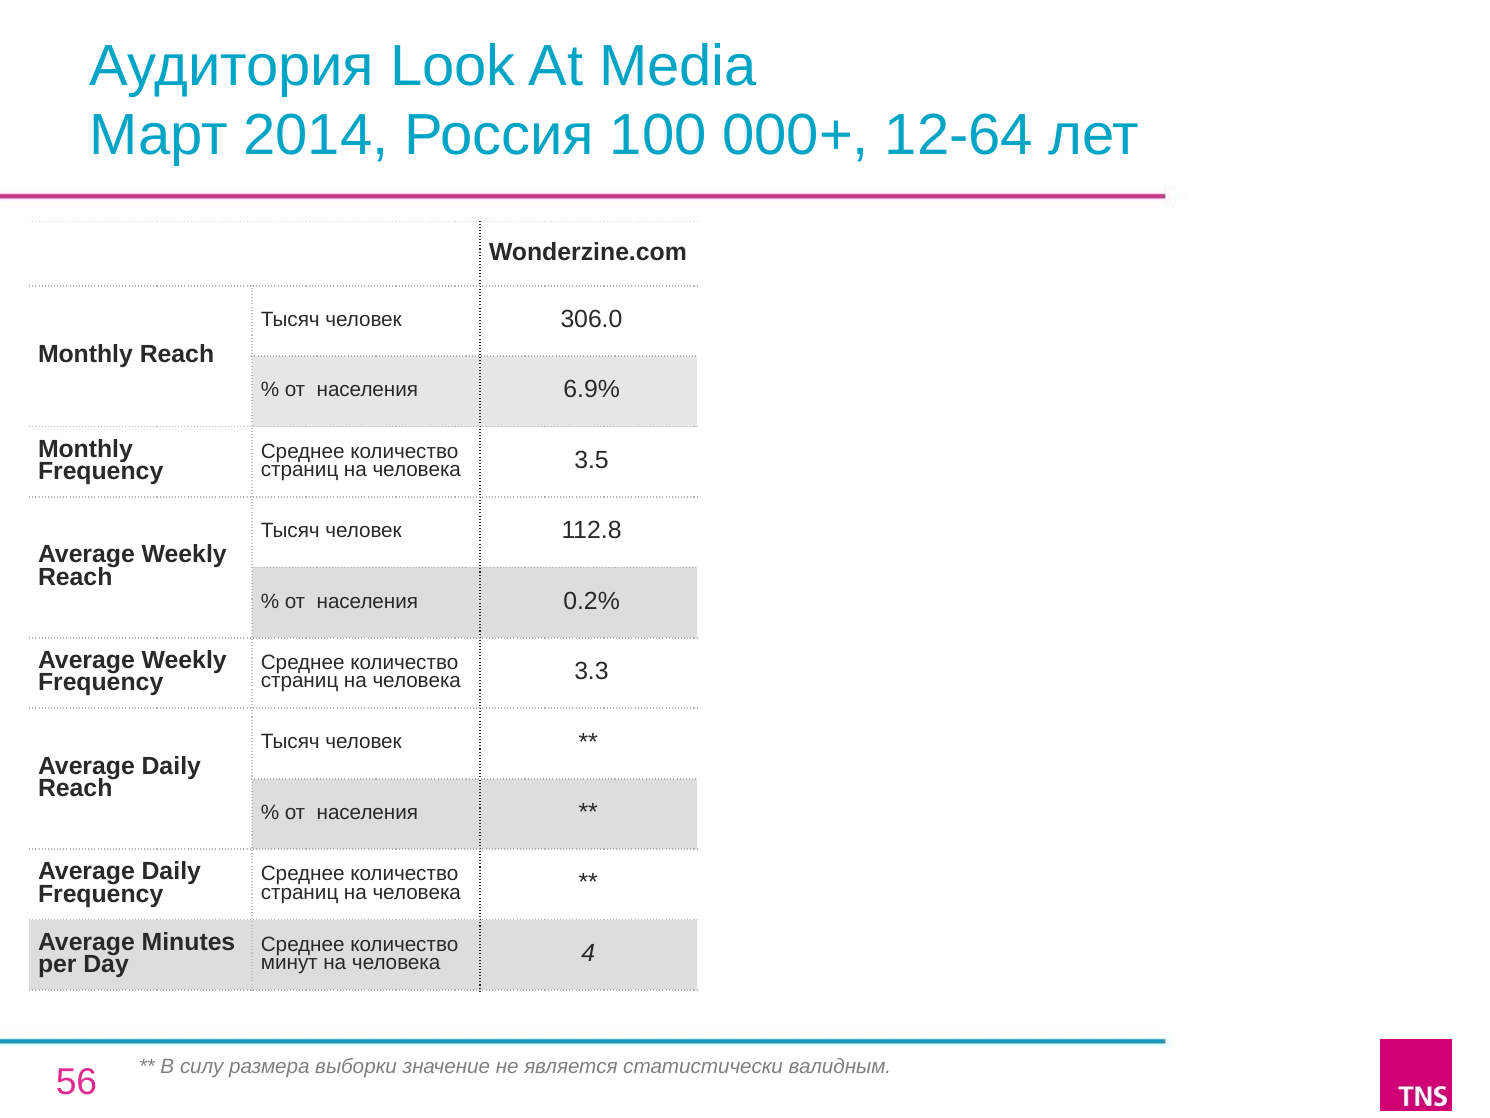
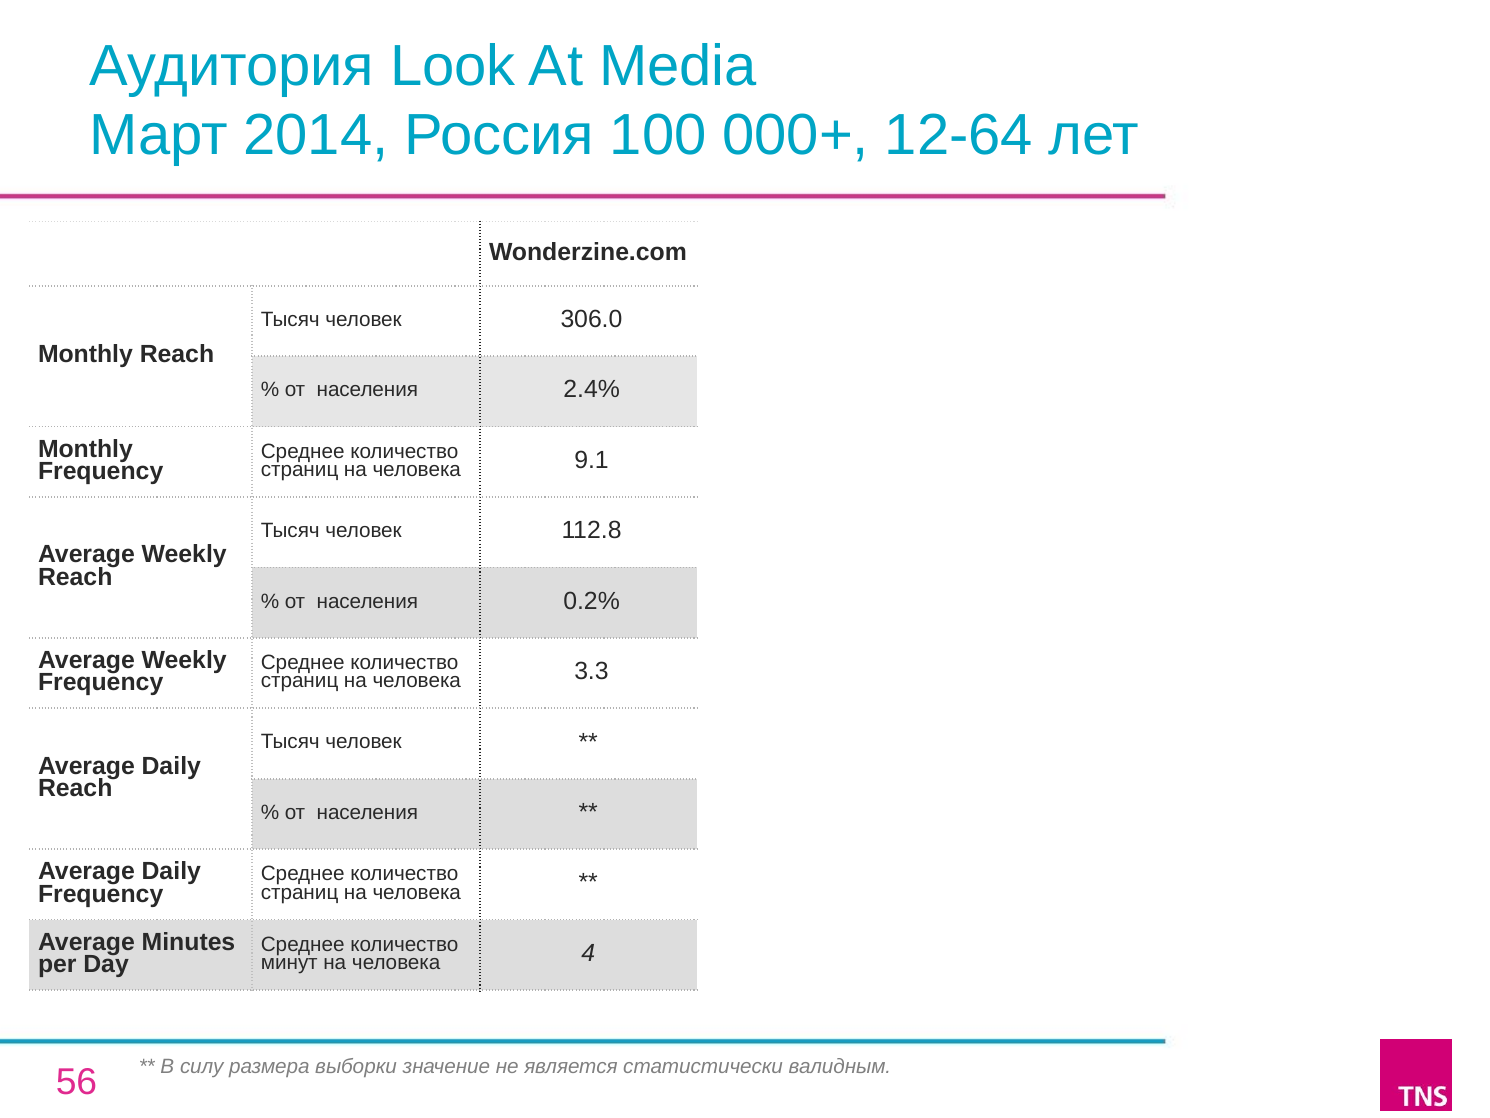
6.9%: 6.9% -> 2.4% (592, 390)
3.5: 3.5 -> 9.1 (591, 460)
